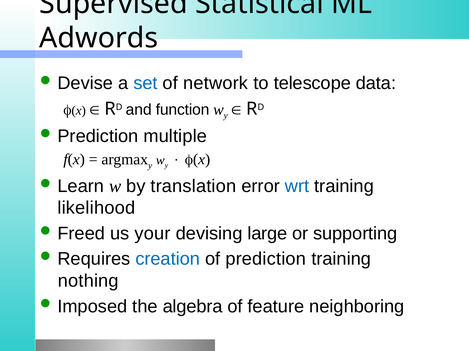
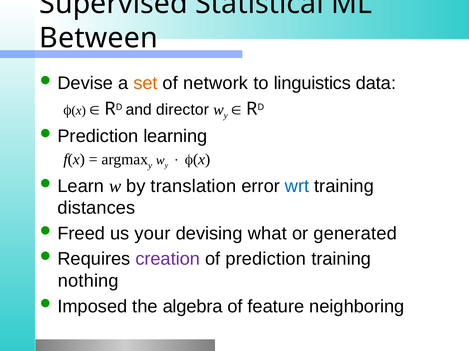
Adwords: Adwords -> Between (99, 38)
set colour: blue -> orange (145, 83)
telescope: telescope -> linguistics (312, 83)
function: function -> director (182, 110)
multiple: multiple -> learning (175, 137)
likelihood: likelihood -> distances (96, 208)
large: large -> what (267, 234)
supporting: supporting -> generated (355, 234)
creation colour: blue -> purple (168, 260)
